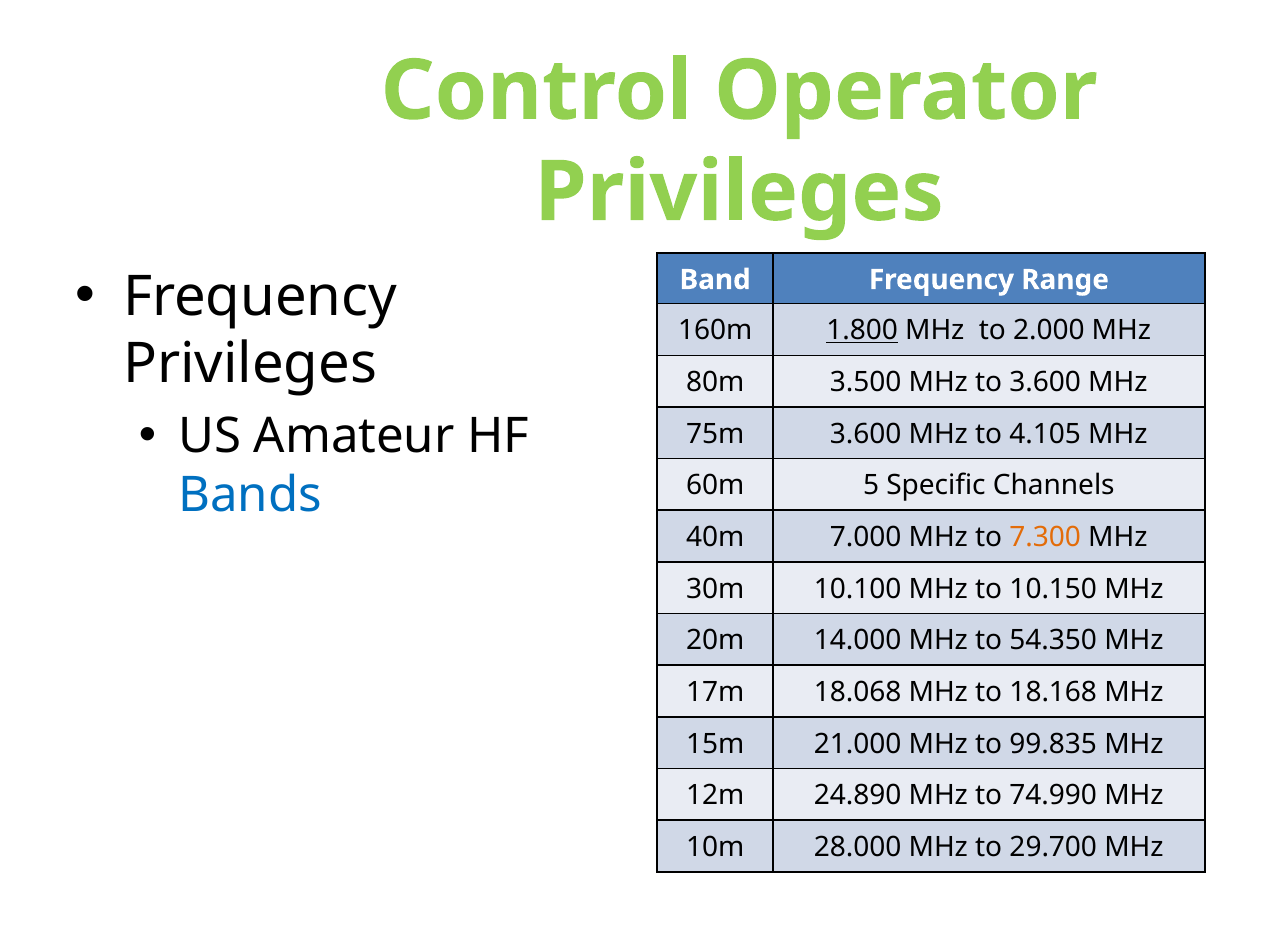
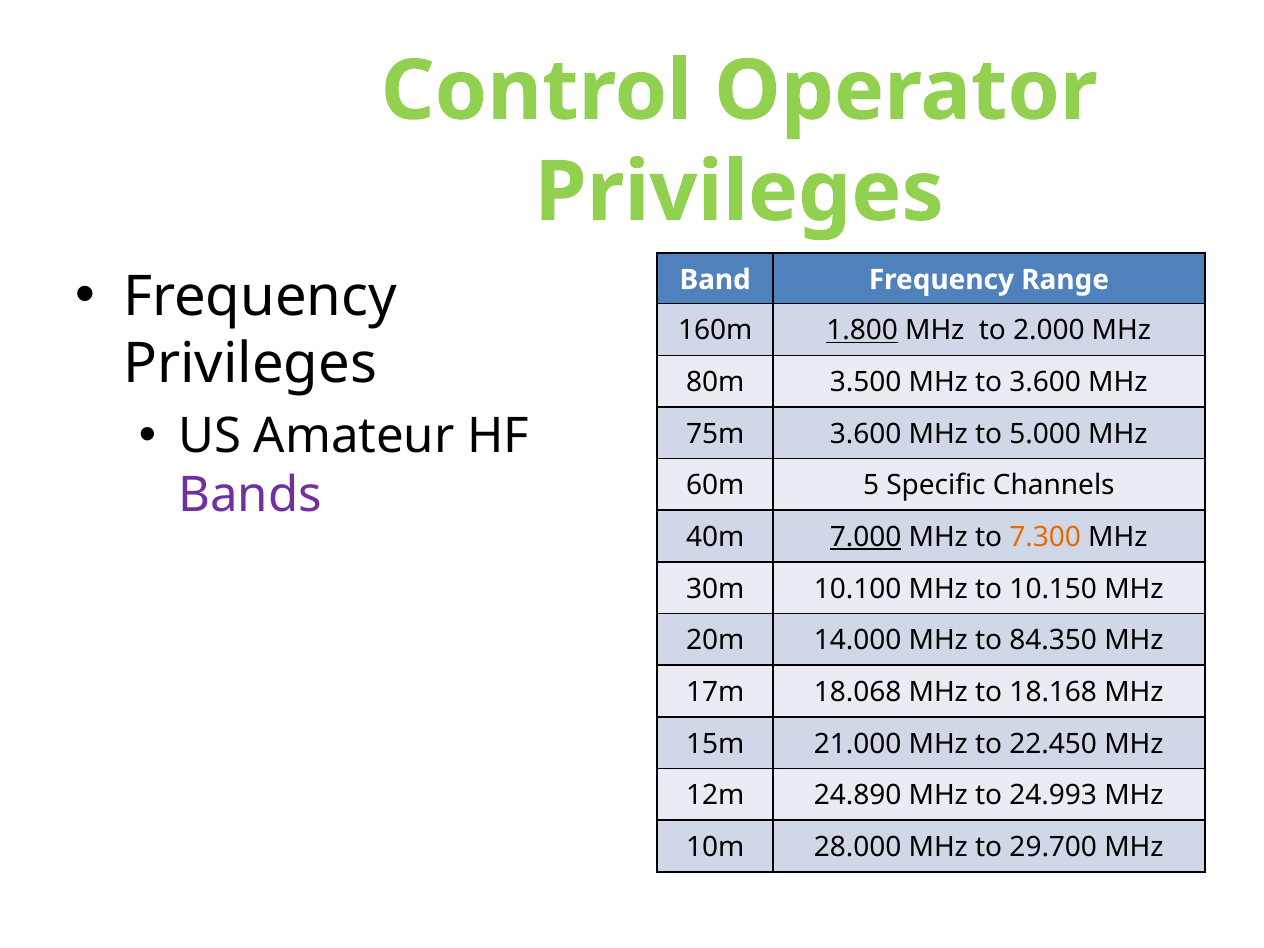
4.105: 4.105 -> 5.000 (1045, 434)
Bands colour: blue -> purple (250, 496)
7.000 underline: none -> present (866, 537)
54.350: 54.350 -> 84.350 (1053, 641)
99.835: 99.835 -> 22.450 (1053, 744)
74.990: 74.990 -> 24.993 (1053, 795)
